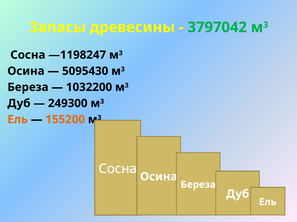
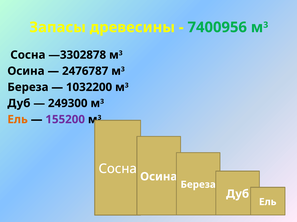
3797042: 3797042 -> 7400956 (217, 27)
—1198247: —1198247 -> —3302878 (77, 55)
5095430: 5095430 -> 2476787 (85, 71)
155200 colour: orange -> purple (65, 120)
